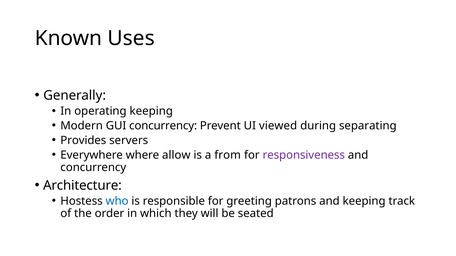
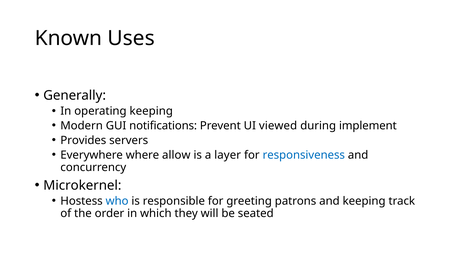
GUI concurrency: concurrency -> notifications (163, 126)
separating: separating -> implement (368, 126)
from: from -> layer (228, 155)
responsiveness colour: purple -> blue (304, 155)
Architecture: Architecture -> Microkernel (82, 186)
